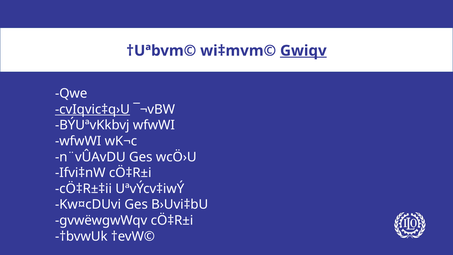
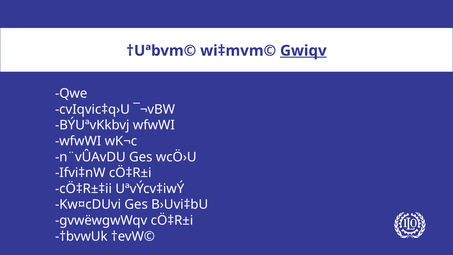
cvIqvic‡q›U underline: present -> none (92, 109)
